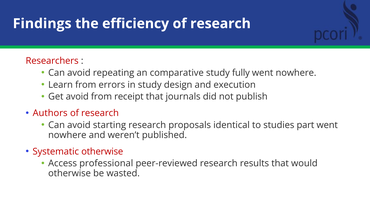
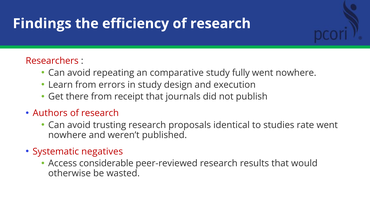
Get avoid: avoid -> there (77, 97)
starting: starting -> trusting (110, 125)
part: part -> rate (305, 125)
Systematic otherwise: otherwise -> negatives (102, 152)
professional: professional -> considerable (106, 164)
